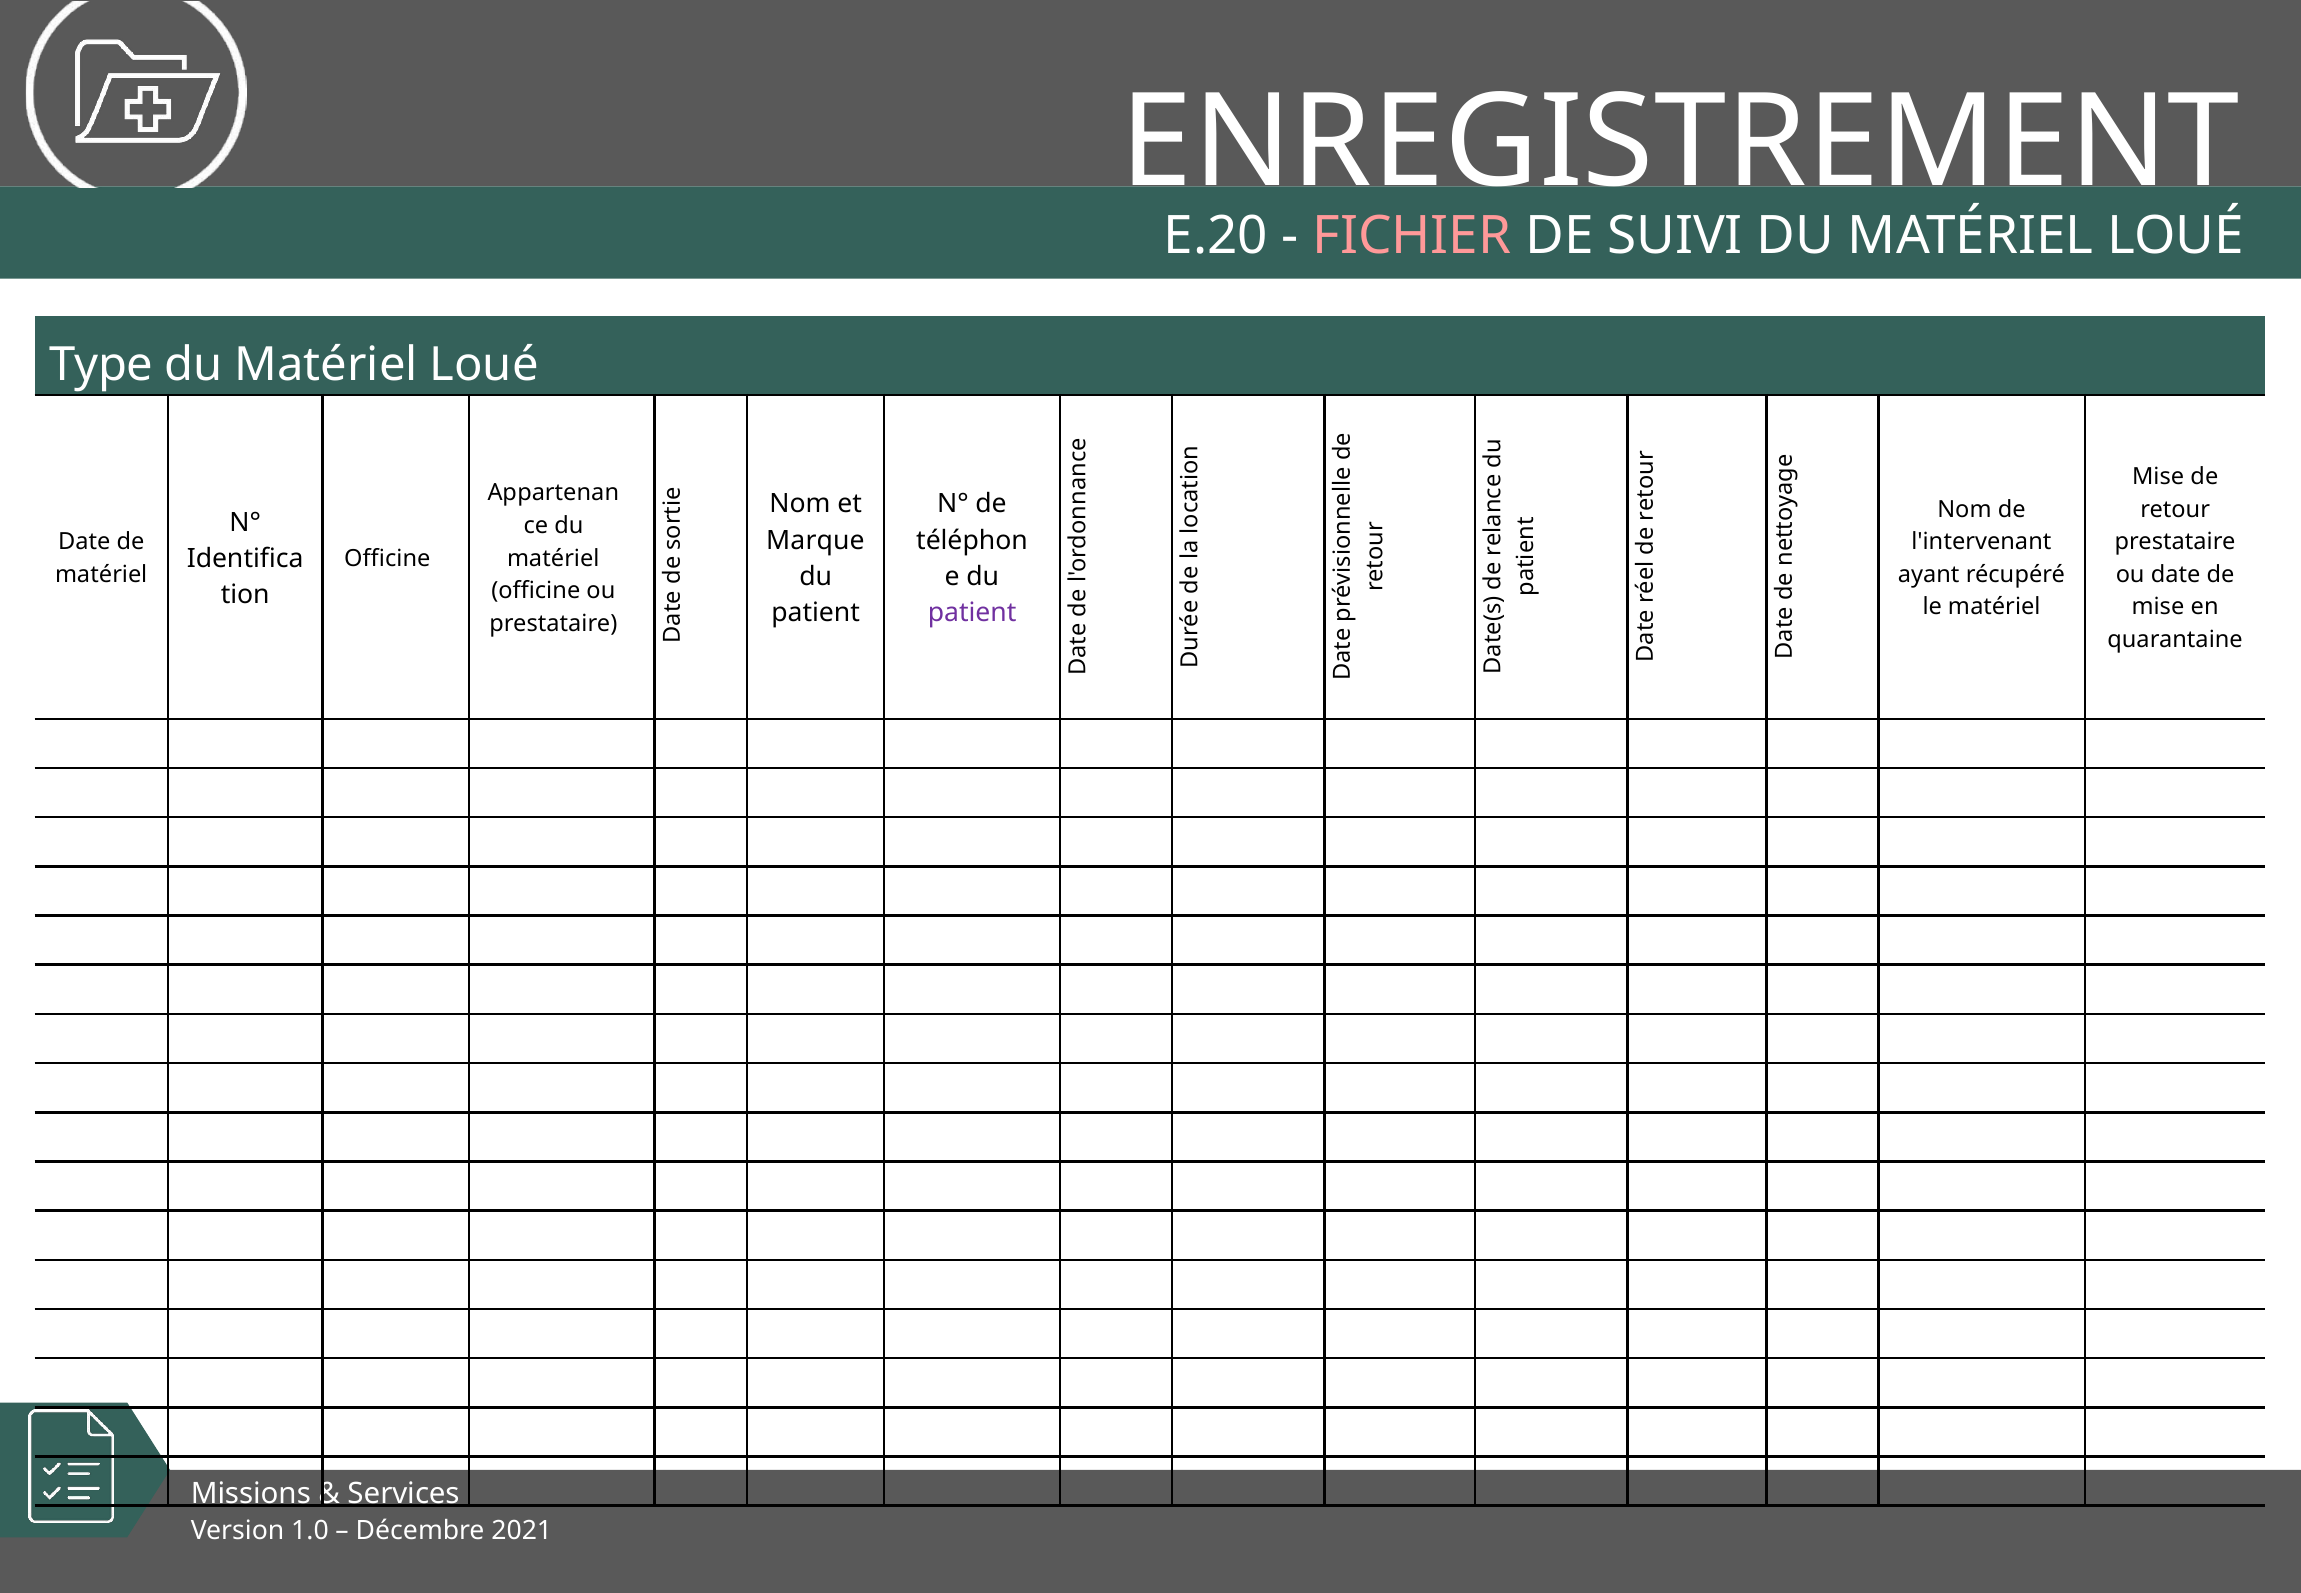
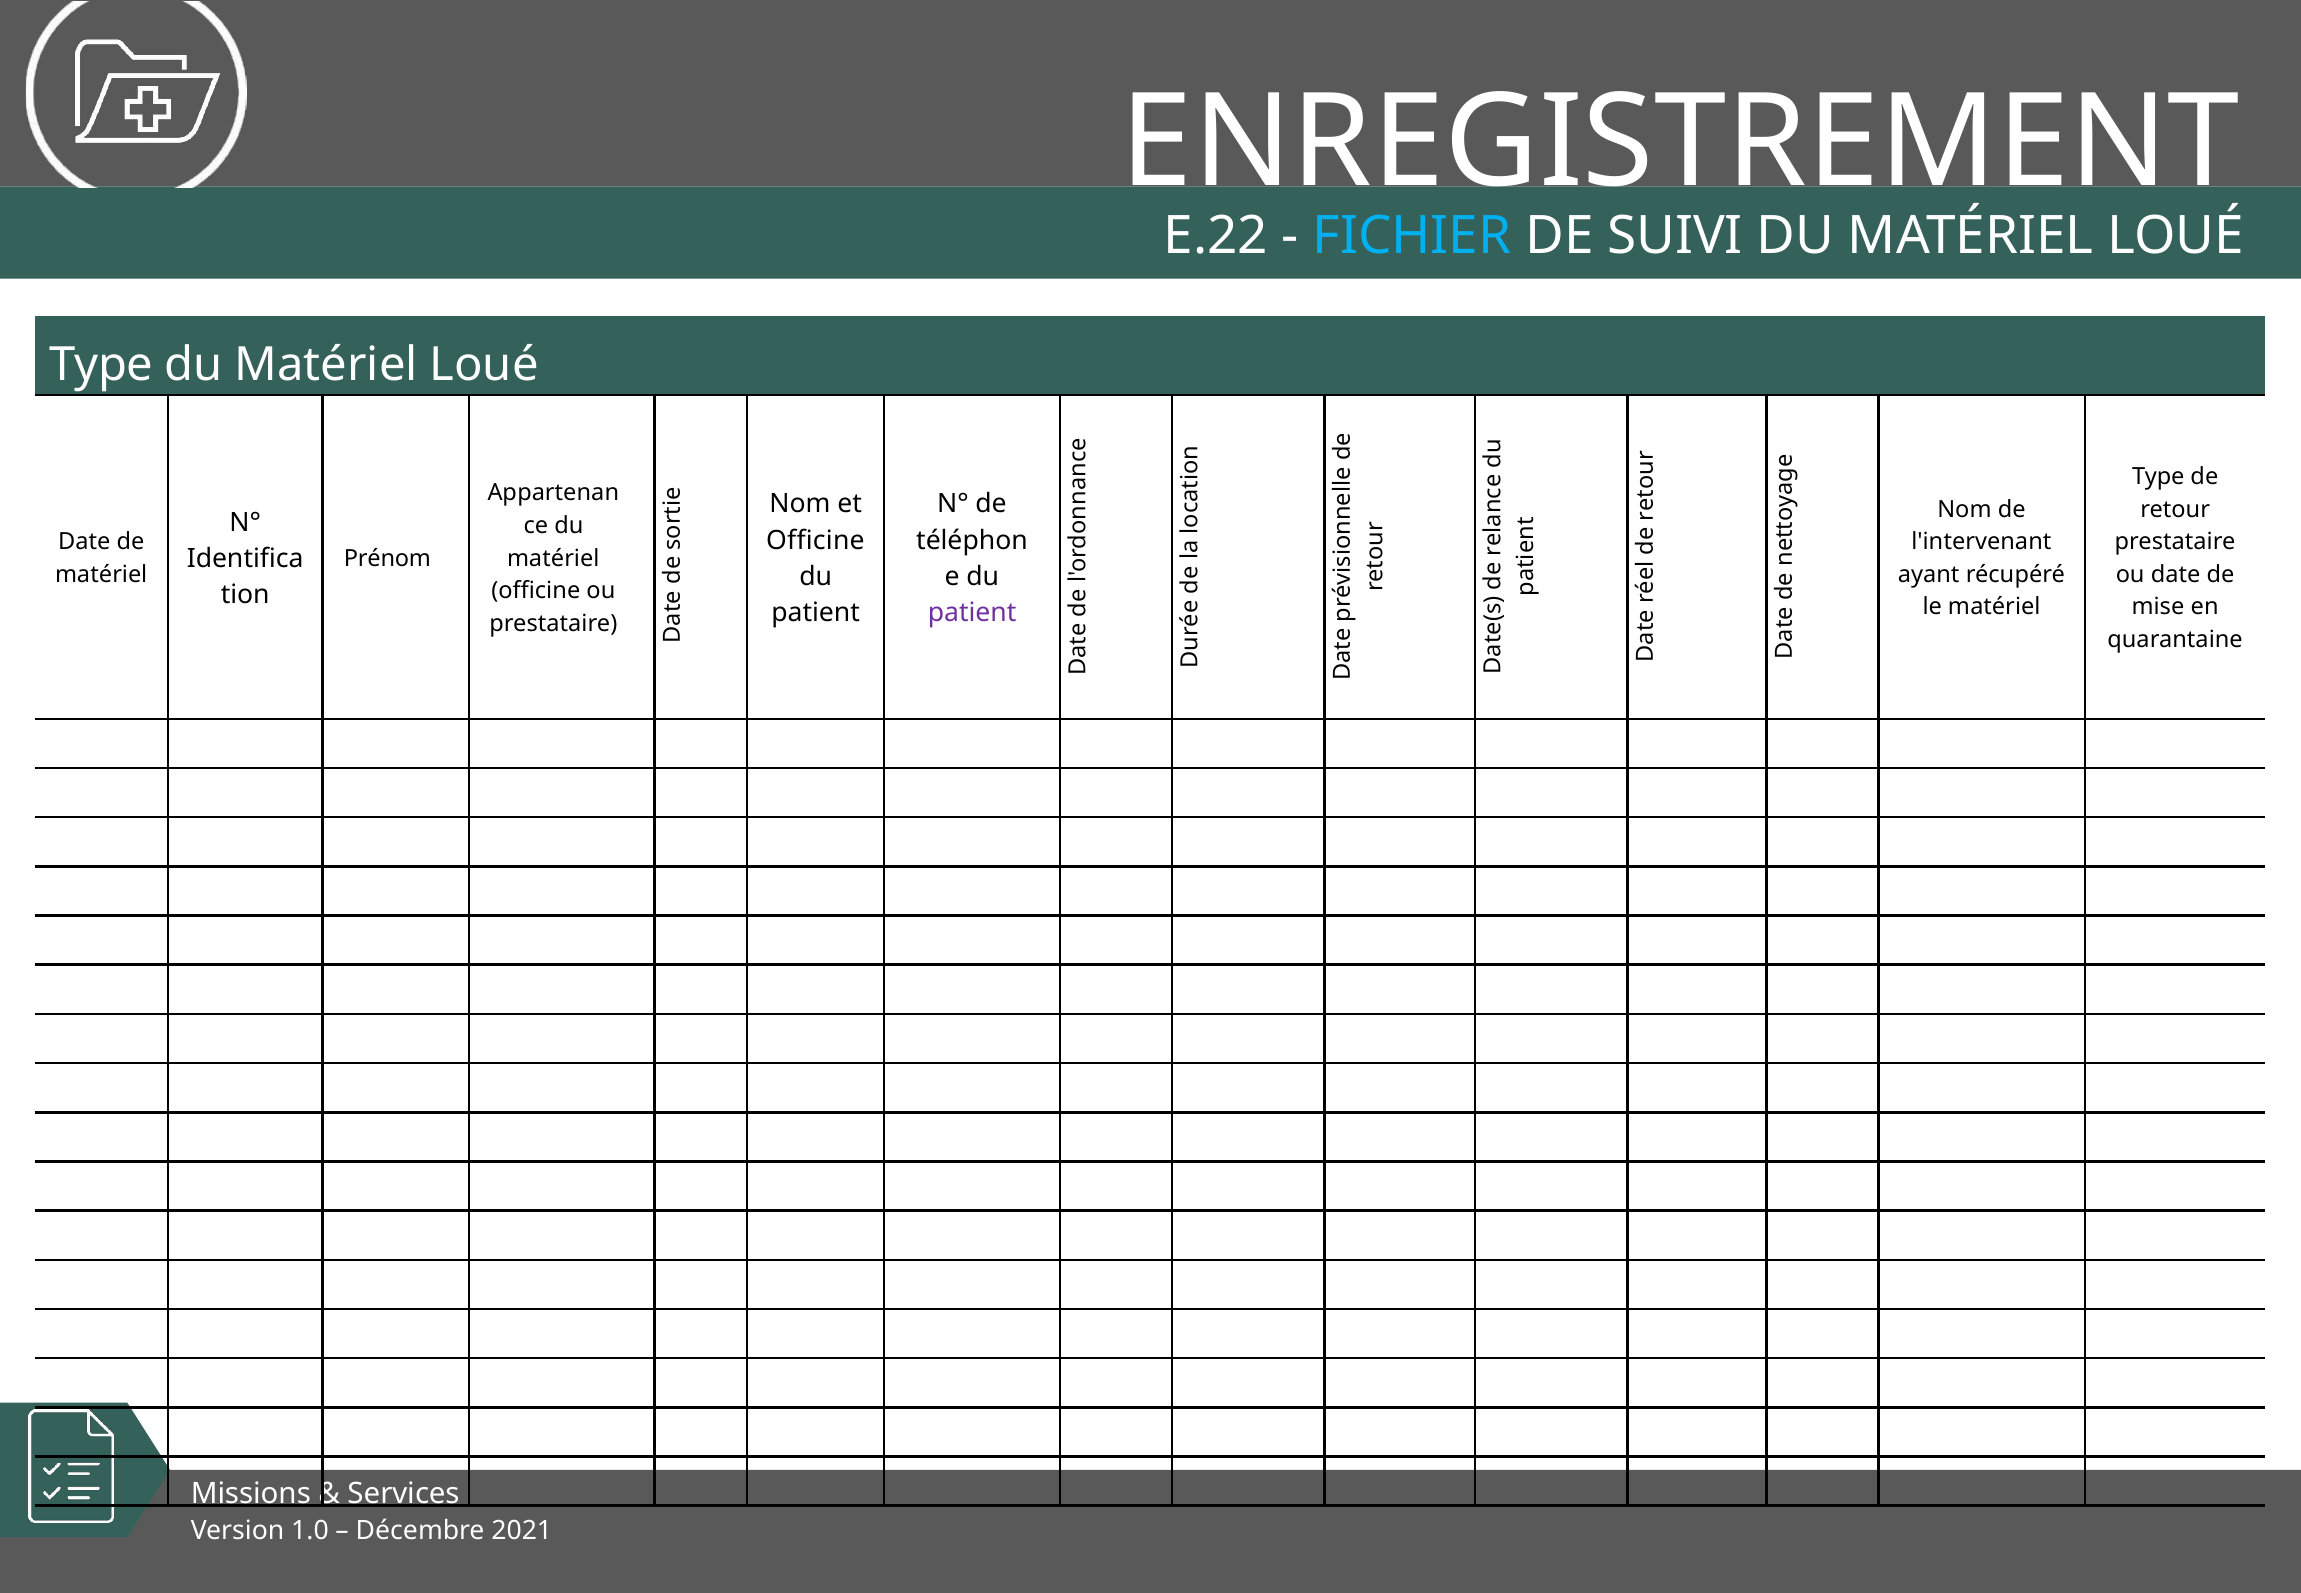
E.20: E.20 -> E.22 (1216, 236)
FICHIER colour: pink -> light blue (1412, 236)
Mise: Mise -> Type (2158, 477)
Marque: Marque -> Officine (815, 540)
Officine: Officine -> Prénom (387, 558)
